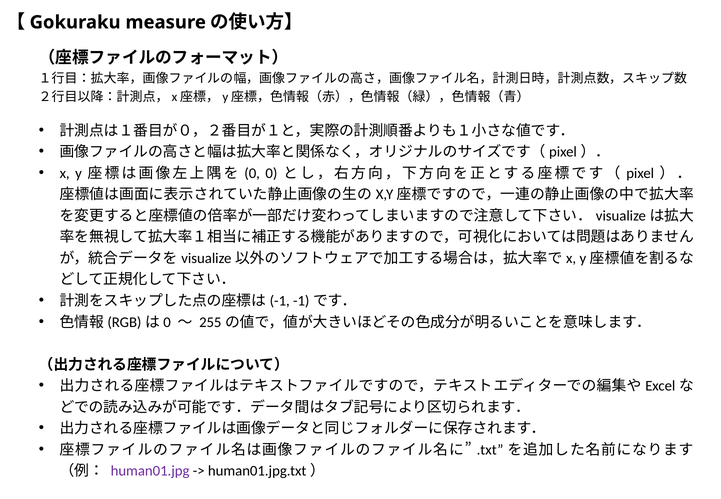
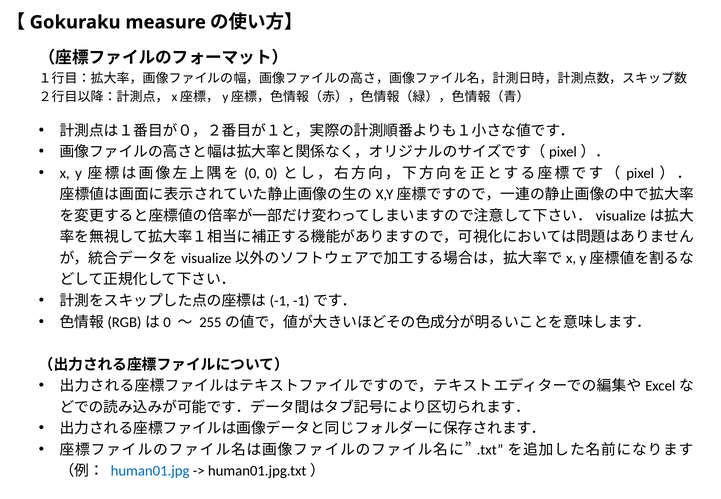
human01.jpg colour: purple -> blue (150, 471)
